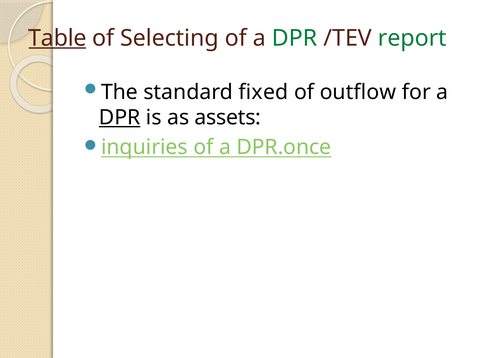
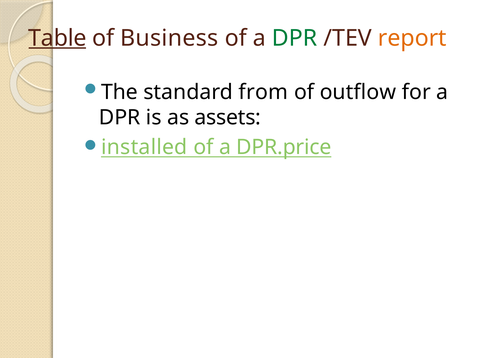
Selecting: Selecting -> Business (169, 38)
report colour: green -> orange (412, 38)
fixed: fixed -> from (263, 92)
DPR underline: present -> none (120, 118)
inquiries: inquiries -> installed (144, 147)
DPR.once: DPR.once -> DPR.price (284, 147)
